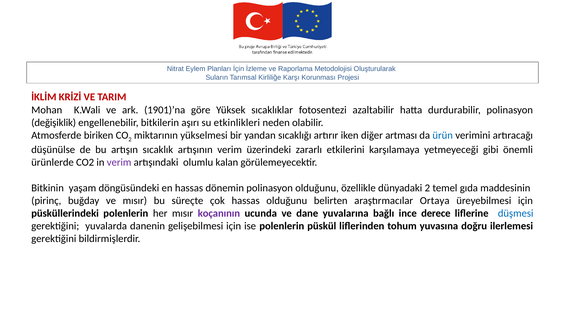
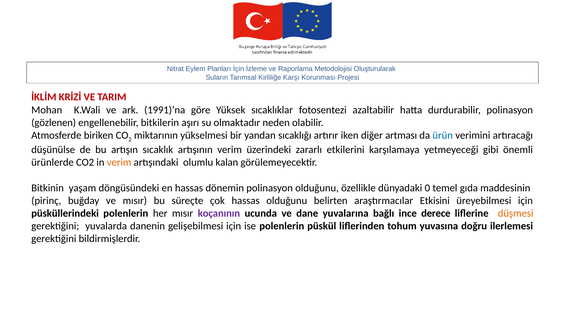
1901)’na: 1901)’na -> 1991)’na (165, 110)
değişiklik: değişiklik -> gözlenen (54, 122)
etkinlikleri: etkinlikleri -> olmaktadır (237, 122)
verim colour: purple -> orange (119, 162)
dünyadaki 2: 2 -> 0 (427, 188)
Ortaya: Ortaya -> Etkisini (435, 201)
düşmesi colour: blue -> orange (516, 213)
